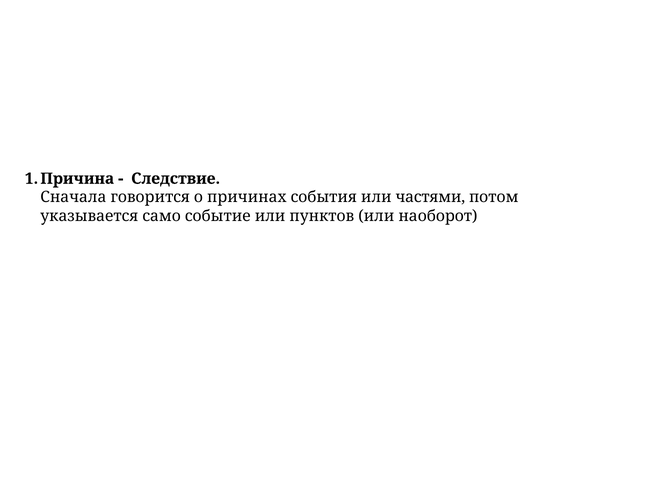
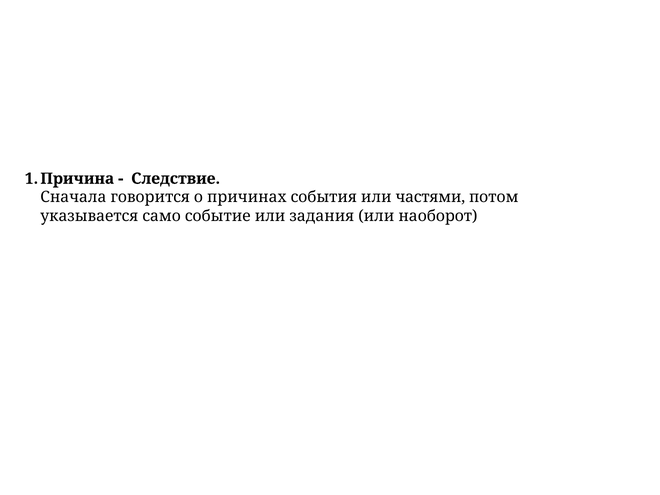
пунктов: пунктов -> задания (322, 216)
